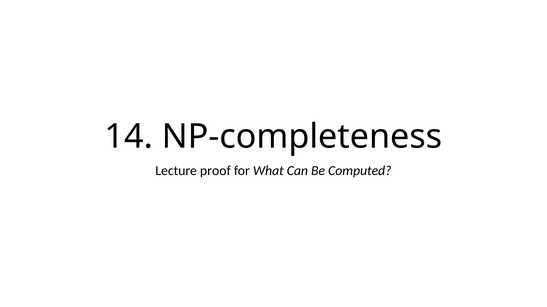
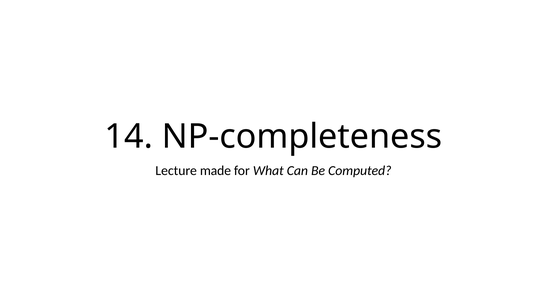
proof: proof -> made (215, 171)
